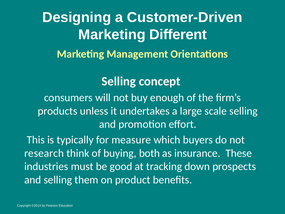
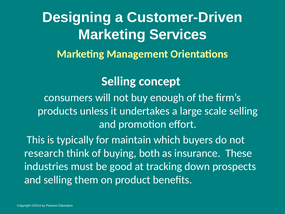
Different: Different -> Services (178, 34)
measure: measure -> maintain (131, 140)
